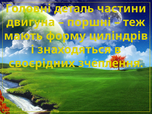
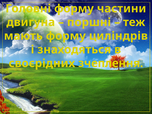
Головні деталь: деталь -> форму (74, 9)
